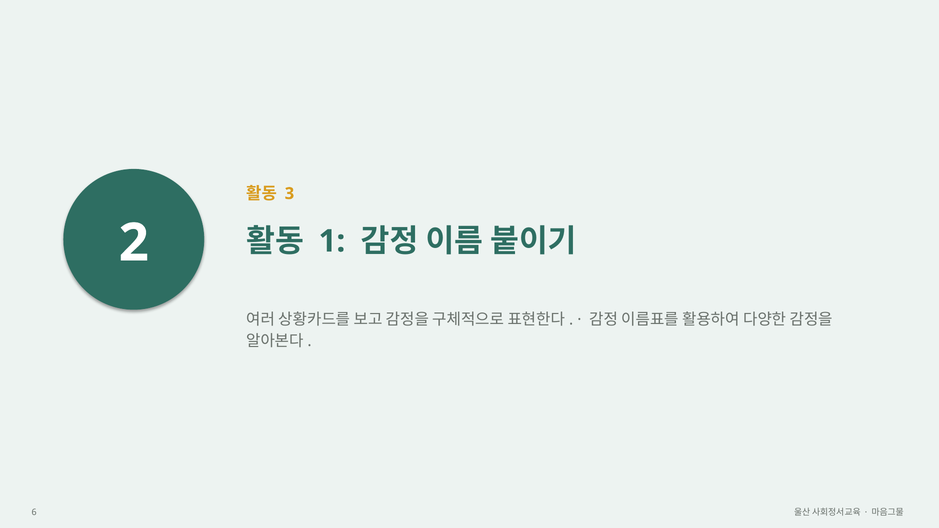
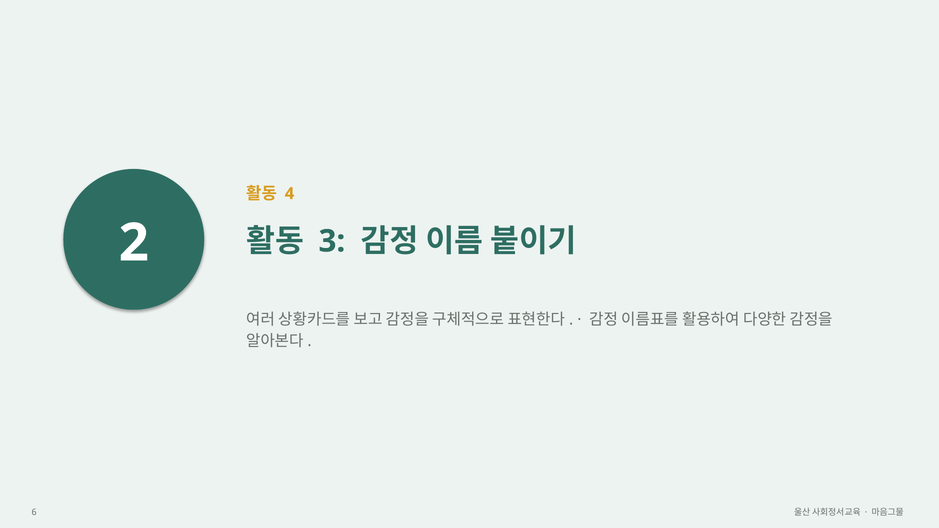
3: 3 -> 4 (289, 194)
1: 1 -> 3 (332, 241)
